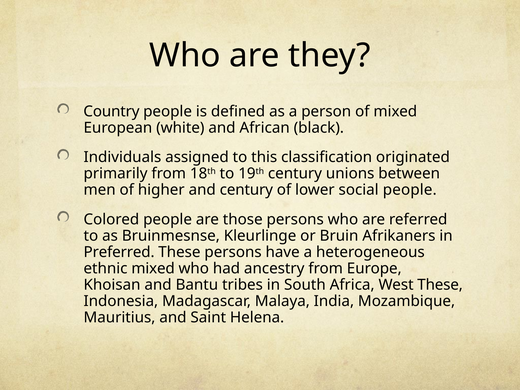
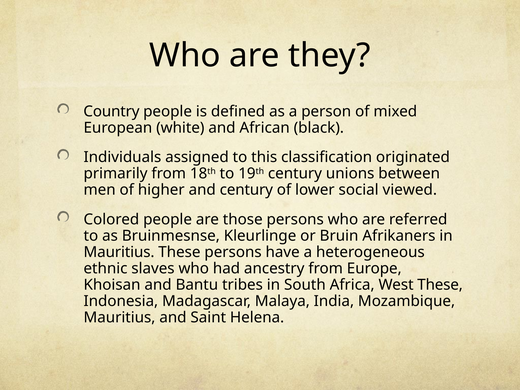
social people: people -> viewed (410, 190)
Preferred: Preferred -> Mauritius (119, 252)
ethnic mixed: mixed -> slaves (153, 268)
